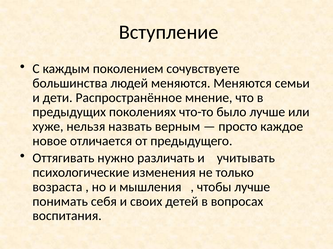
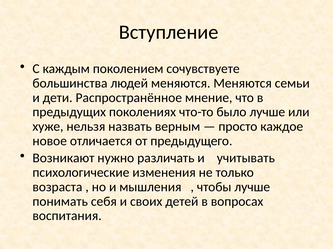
Оттягивать: Оттягивать -> Возникают (63, 159)
